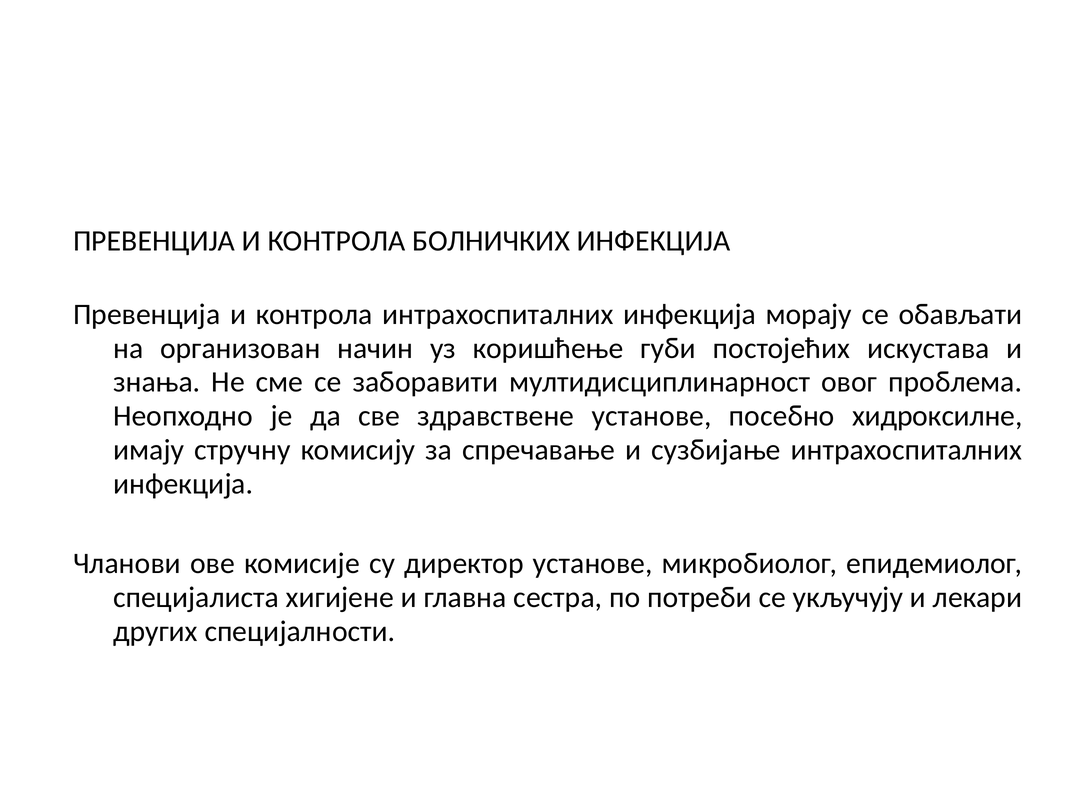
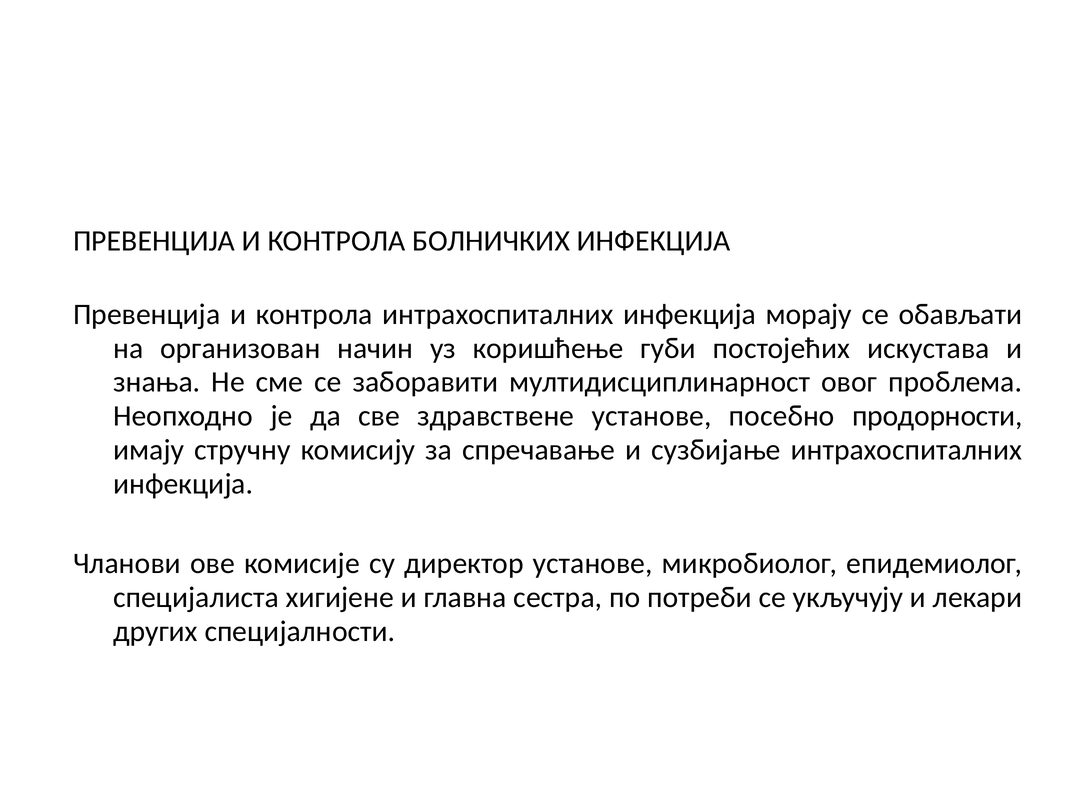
хидроксилне: хидроксилне -> продорности (937, 416)
